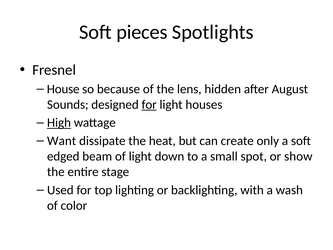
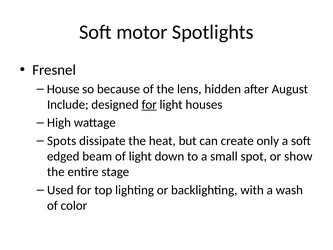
pieces: pieces -> motor (142, 32)
Sounds: Sounds -> Include (68, 104)
High underline: present -> none (59, 123)
Want: Want -> Spots (62, 141)
